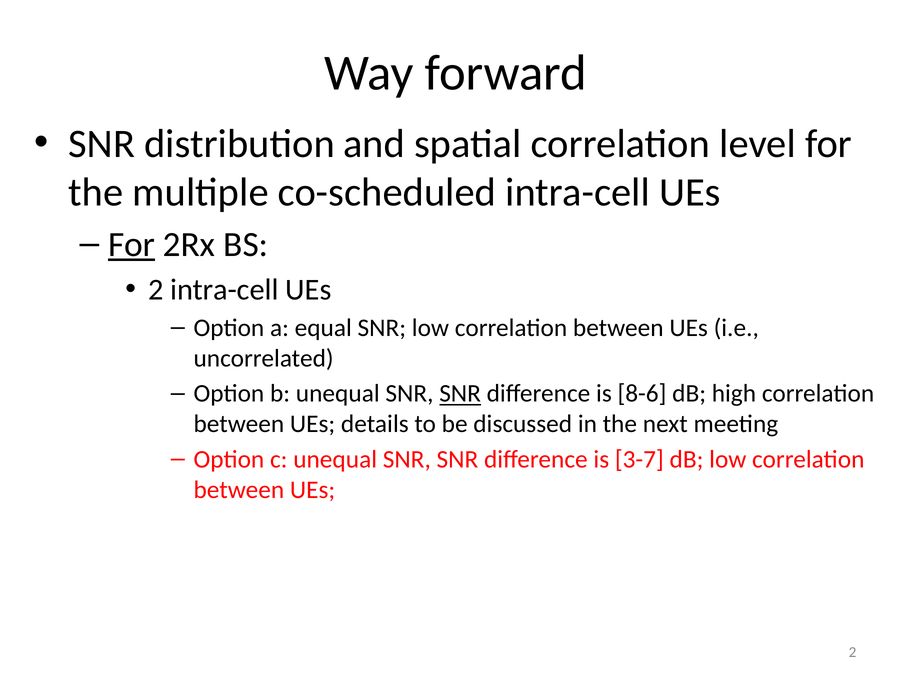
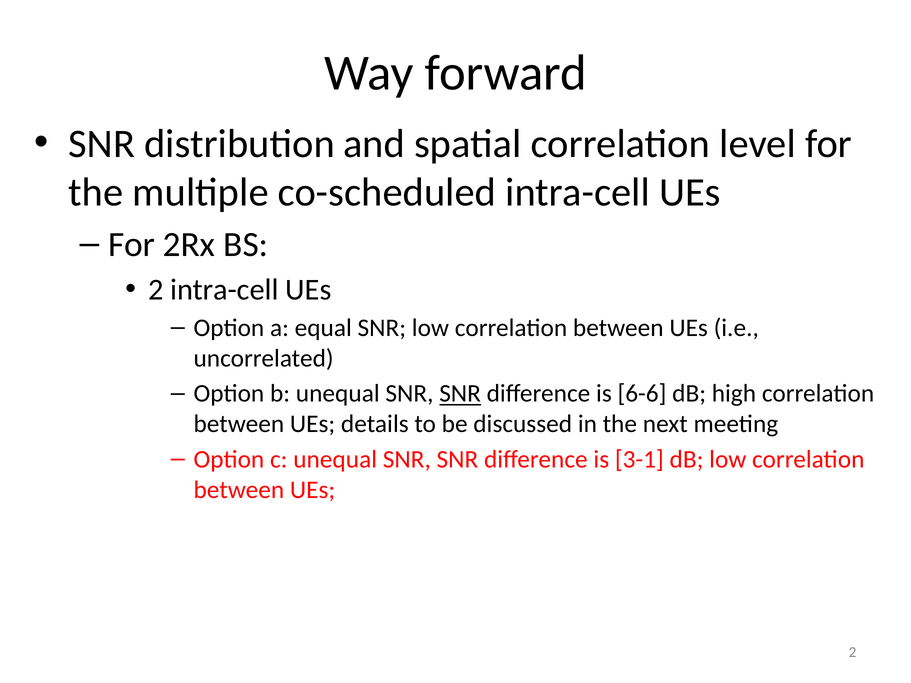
For underline: present -> none (132, 245)
8-6: 8-6 -> 6-6 (642, 394)
3-7: 3-7 -> 3-1 (639, 460)
